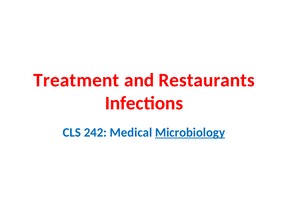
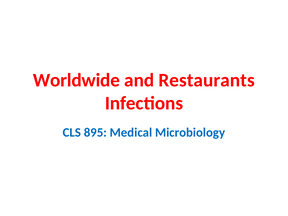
Treatment: Treatment -> Worldwide (76, 80)
242: 242 -> 895 (95, 132)
Microbiology underline: present -> none (190, 132)
